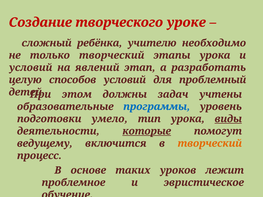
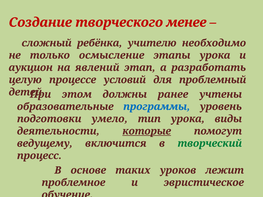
уроке: уроке -> менее (186, 22)
только творческий: творческий -> осмысление (112, 55)
условий: условий -> аукцион (31, 68)
способов: способов -> процессе (73, 80)
задач: задач -> ранее (173, 94)
виды underline: present -> none (228, 119)
творческий colour: orange -> green (210, 144)
